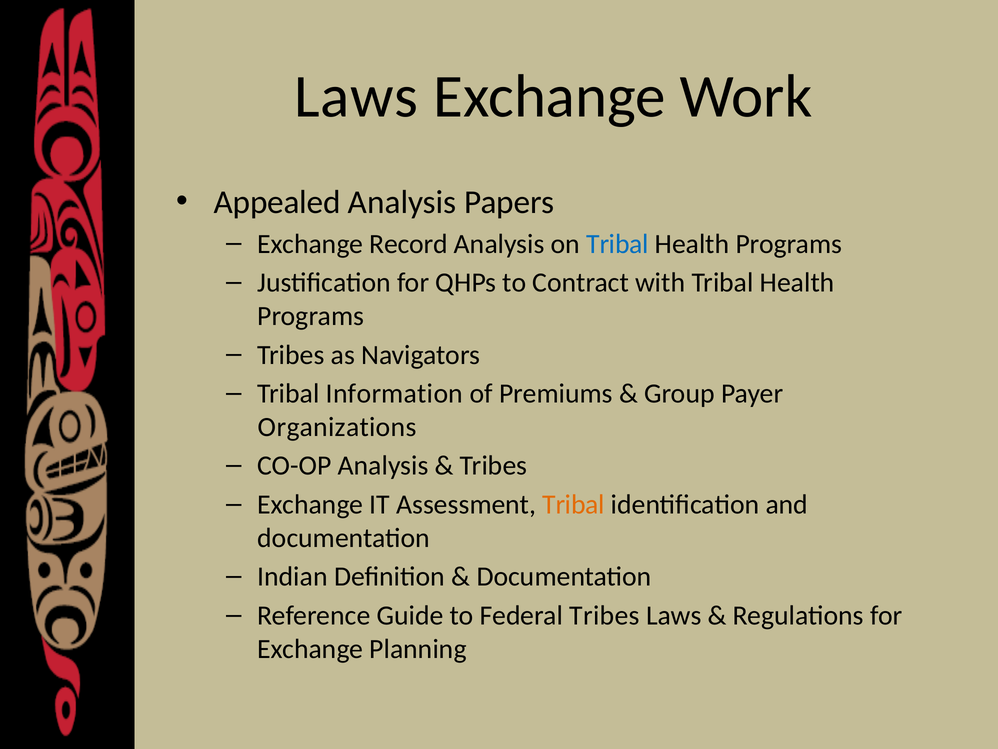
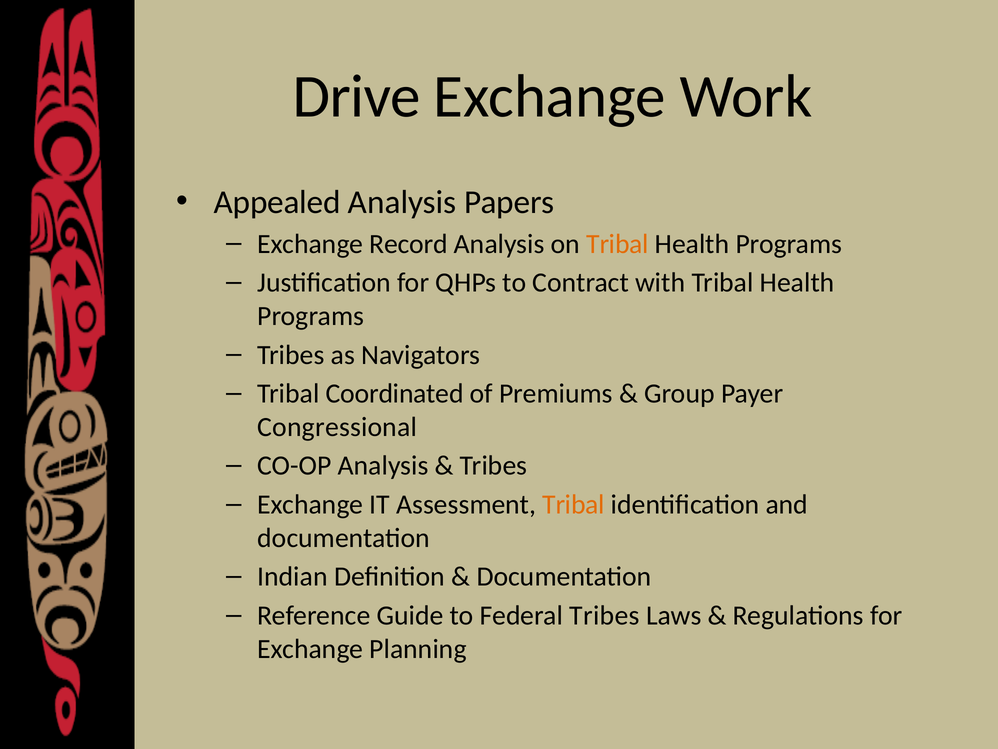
Laws: Laws -> Drive (357, 97)
Tribal colour: blue -> orange (618, 244)
Information: Information -> Coordinated (395, 393)
Organizations: Organizations -> Congressional (337, 427)
